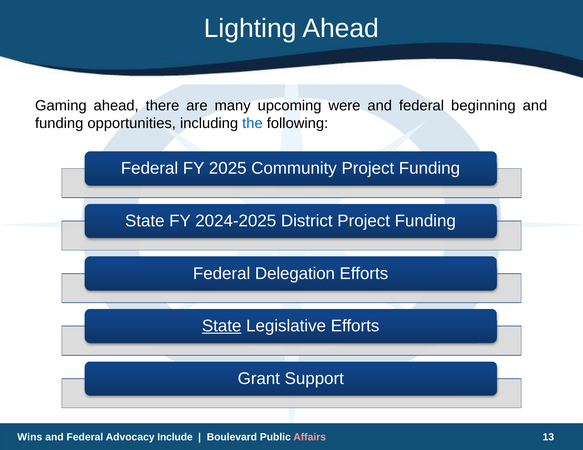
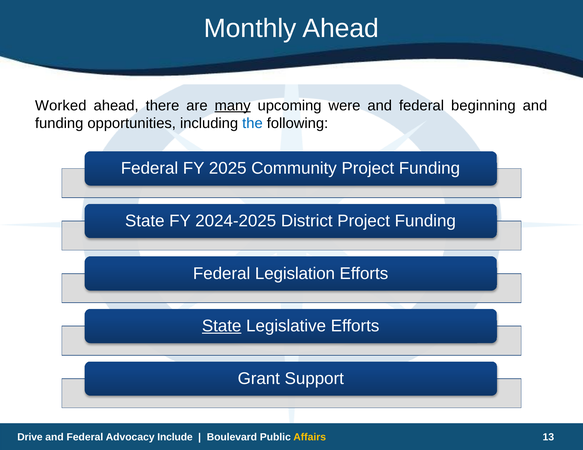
Lighting: Lighting -> Monthly (250, 28)
Gaming: Gaming -> Worked (61, 106)
many underline: none -> present (233, 106)
Delegation: Delegation -> Legislation (295, 274)
Wins: Wins -> Drive (30, 438)
Affairs colour: pink -> yellow (310, 438)
